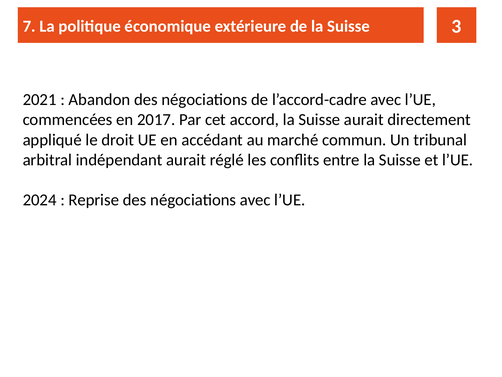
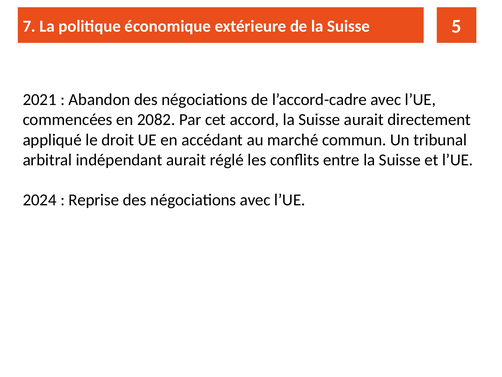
3: 3 -> 5 (457, 26)
2017: 2017 -> 2082 (156, 120)
